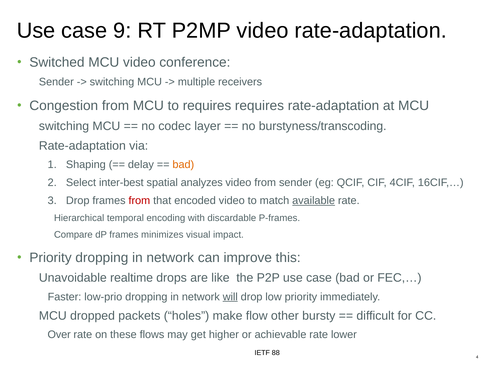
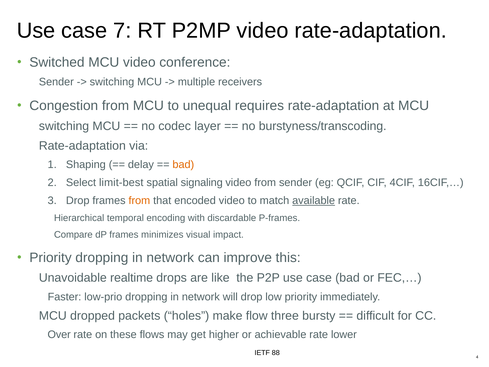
9: 9 -> 7 (122, 31)
to requires: requires -> unequal (207, 106)
inter-best: inter-best -> limit-best (121, 182)
analyzes: analyzes -> signaling (202, 182)
from colour: red -> orange (139, 201)
will underline: present -> none (230, 297)
other: other -> three (285, 315)
